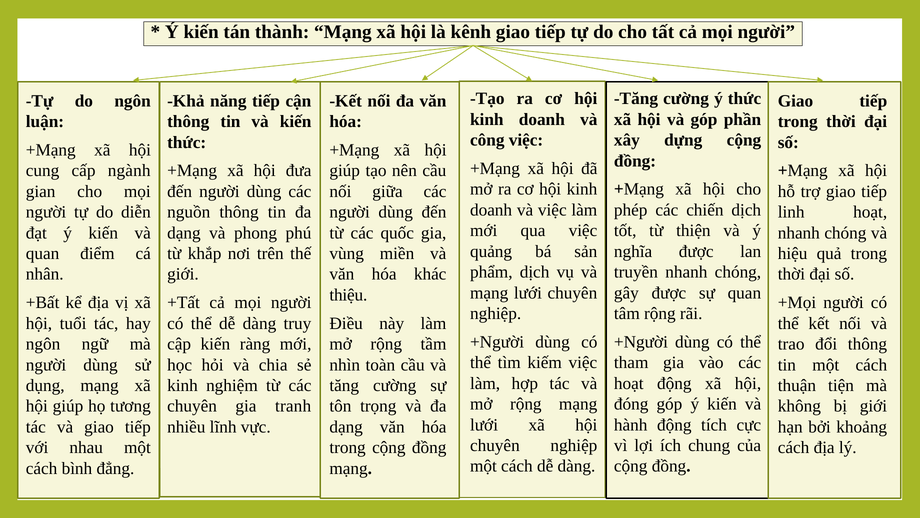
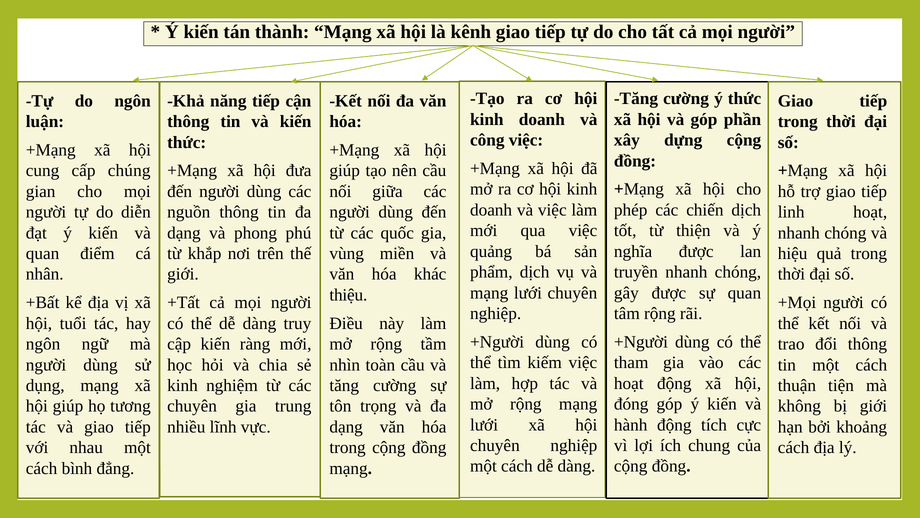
ngành: ngành -> chúng (129, 171)
tranh: tranh -> trung (293, 406)
